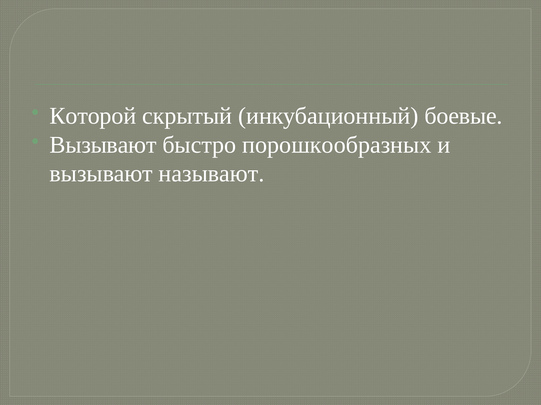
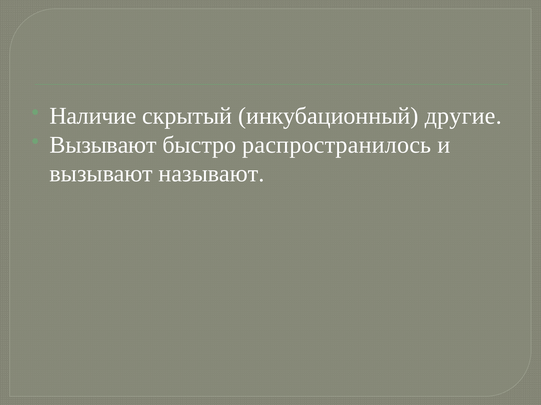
Которой: Которой -> Наличие (93, 116)
боевые: боевые -> другие (463, 116)
порошкообразных: порошкообразных -> распространилось (337, 145)
